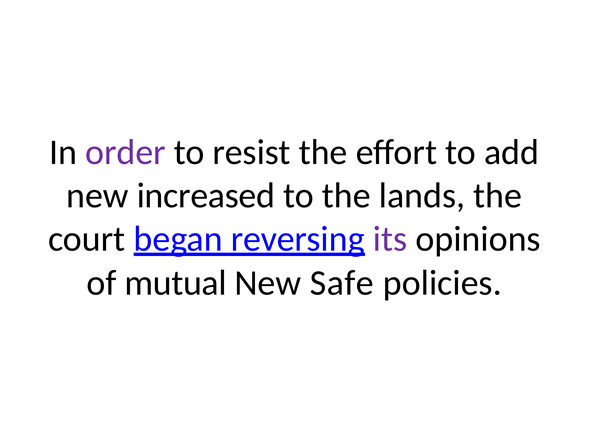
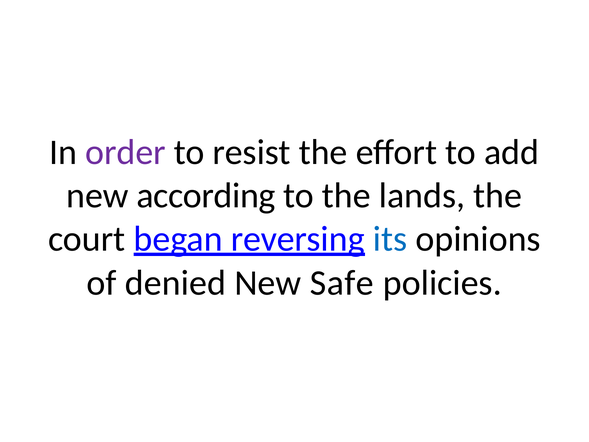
increased: increased -> according (206, 196)
its colour: purple -> blue (390, 239)
mutual: mutual -> denied (175, 283)
